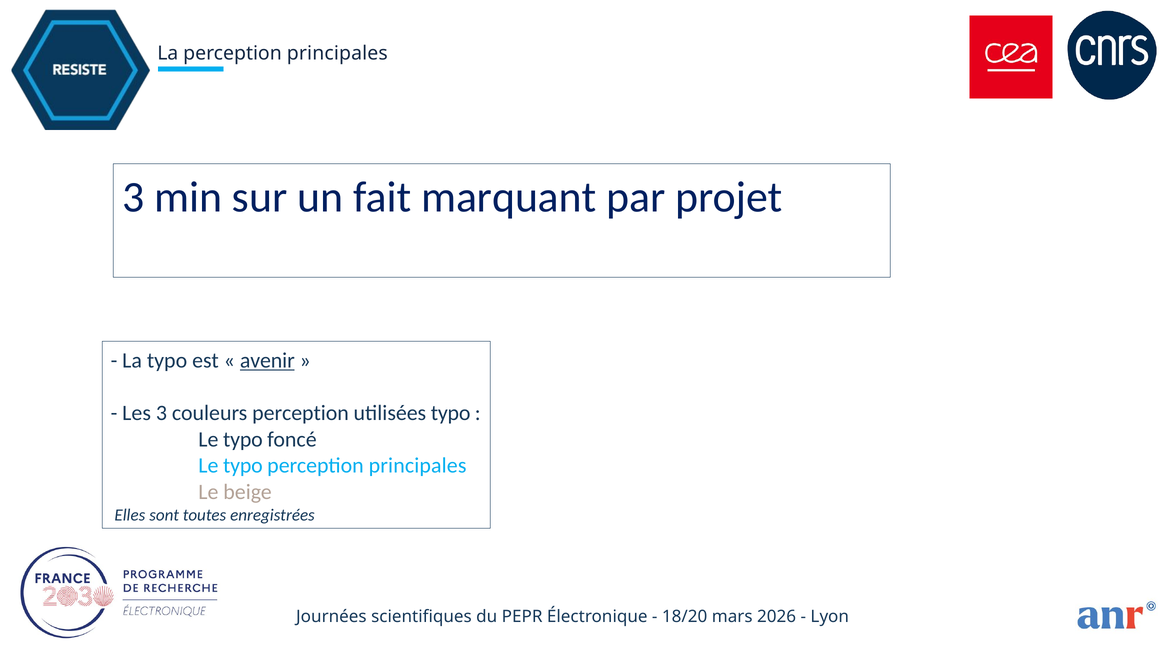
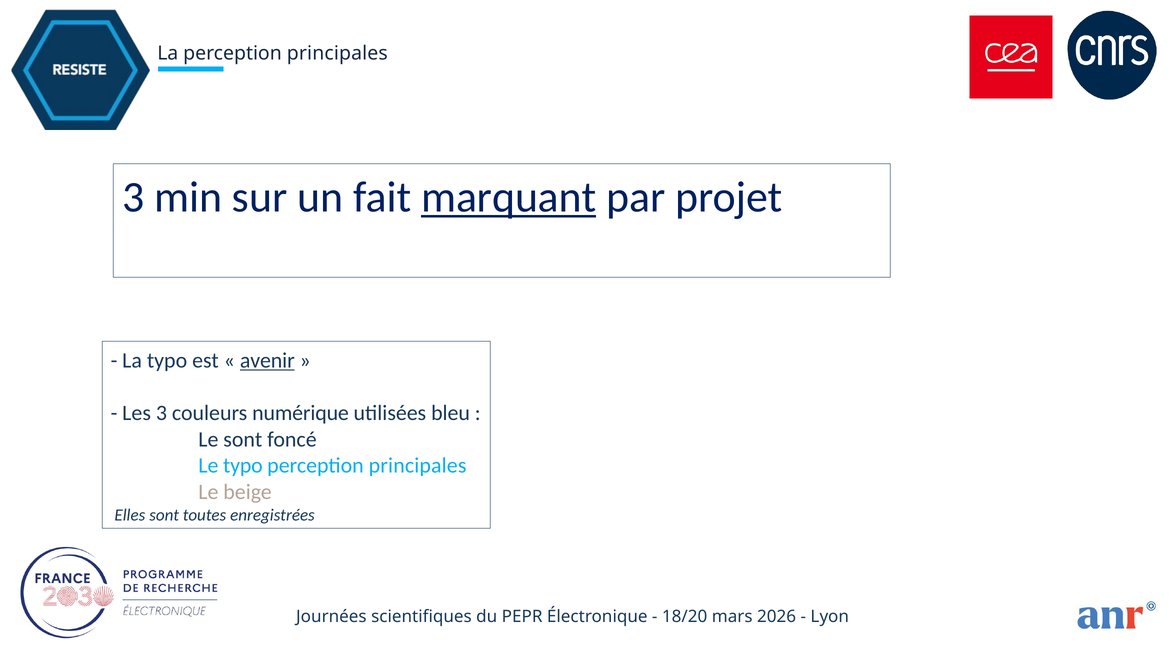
marquant underline: none -> present (509, 197)
couleurs perception: perception -> numérique (301, 413)
utilisées typo: typo -> bleu (451, 413)
typo: typo -> sont (243, 439)
